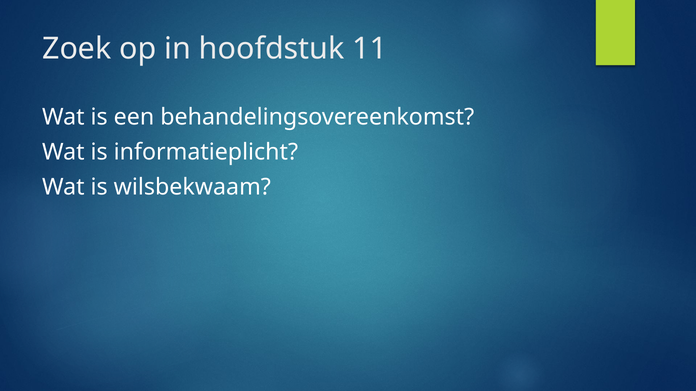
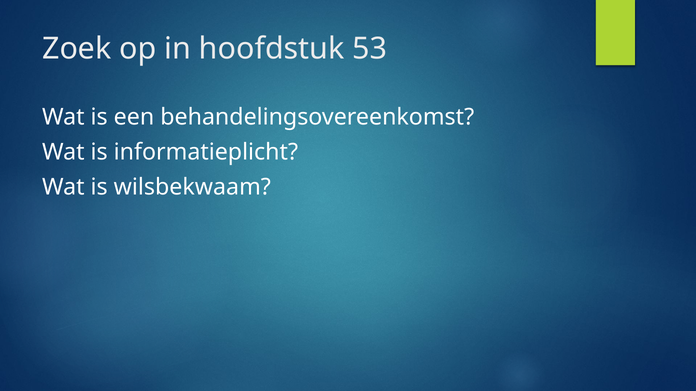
11: 11 -> 53 (370, 49)
